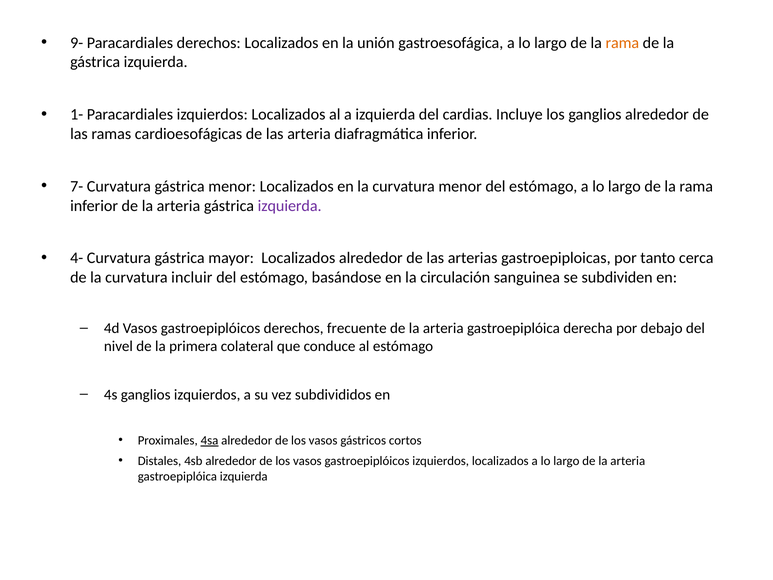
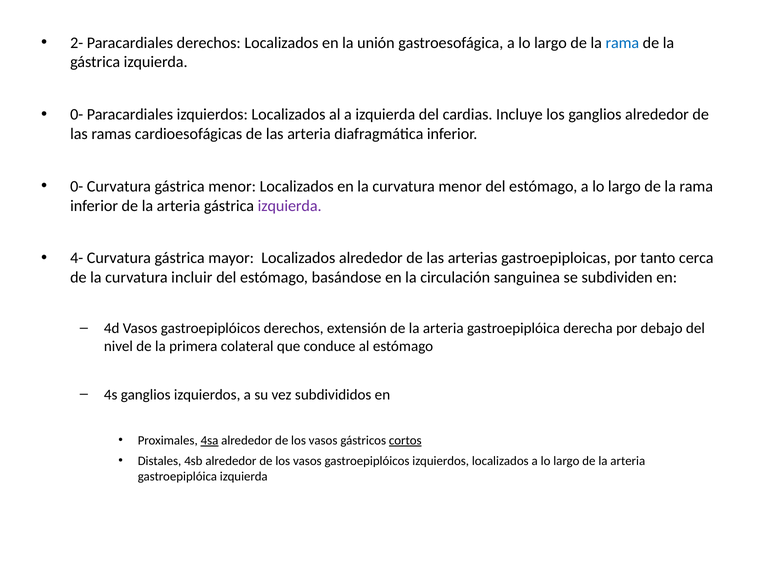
9-: 9- -> 2- (77, 43)
rama colour: orange -> blue (622, 43)
1-: 1- -> 0- (77, 115)
7-: 7- -> 0- (77, 186)
frecuente: frecuente -> extensión (357, 328)
cortos underline: none -> present (405, 440)
